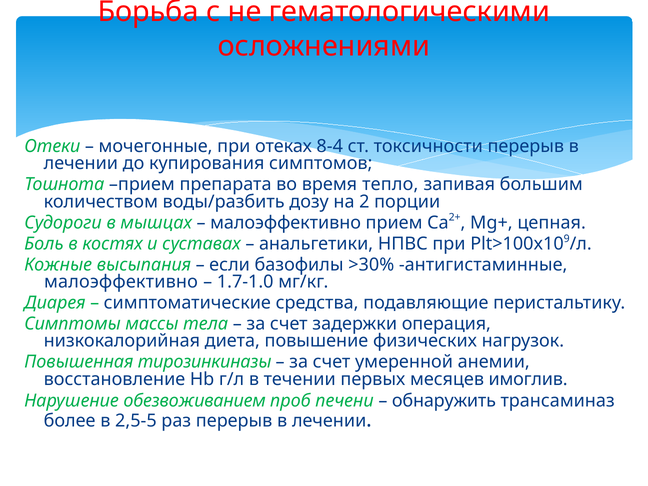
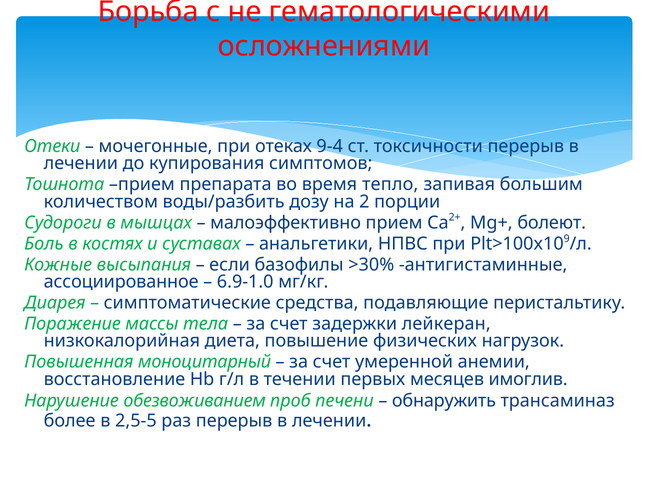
8-4: 8-4 -> 9-4 (330, 146)
цепная: цепная -> болеют (552, 223)
малоэффективно: малоэффективно -> ассоциированное (121, 282)
1.7-1.0: 1.7-1.0 -> 6.9-1.0 (245, 282)
Симптомы: Симптомы -> Поражение (73, 324)
операция: операция -> лейкеран (446, 324)
тирозинкиназы: тирозинкиназы -> моноцитарный (205, 362)
